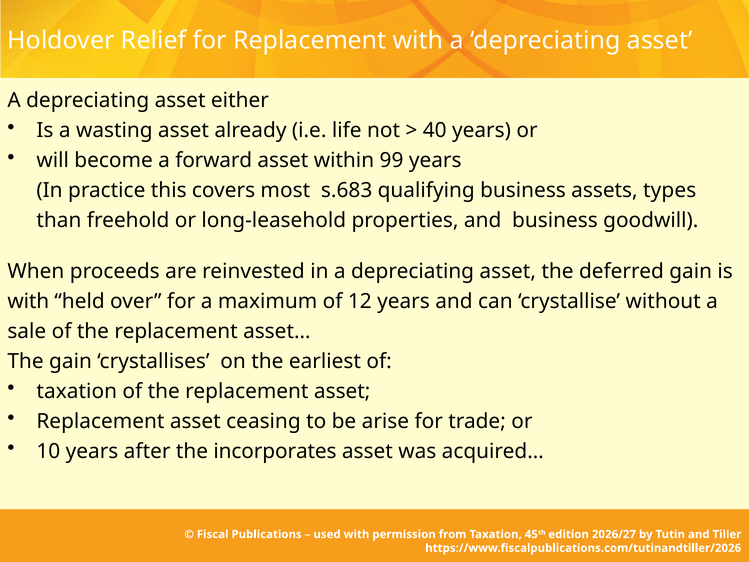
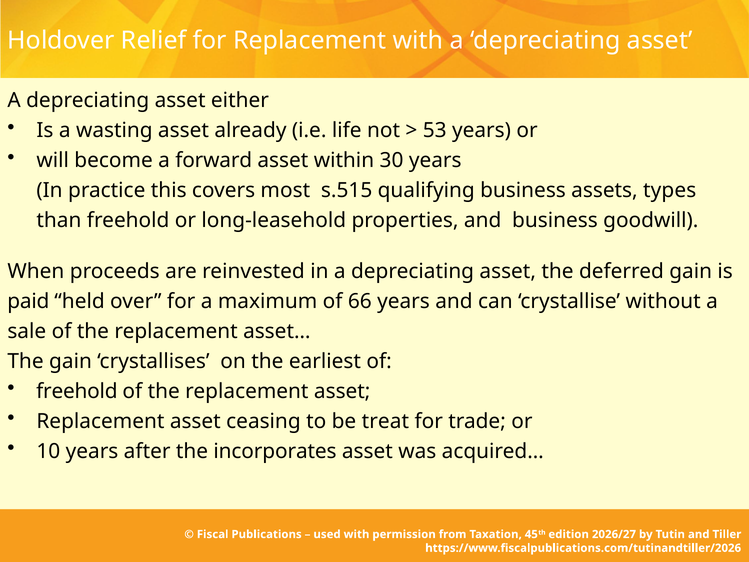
40: 40 -> 53 (435, 131)
99: 99 -> 30 (392, 160)
s.683: s.683 -> s.515 (347, 190)
with: with -> paid (28, 301)
12: 12 -> 66 (360, 301)
taxation: taxation -> freehold (77, 391)
arise: arise -> treat (385, 421)
